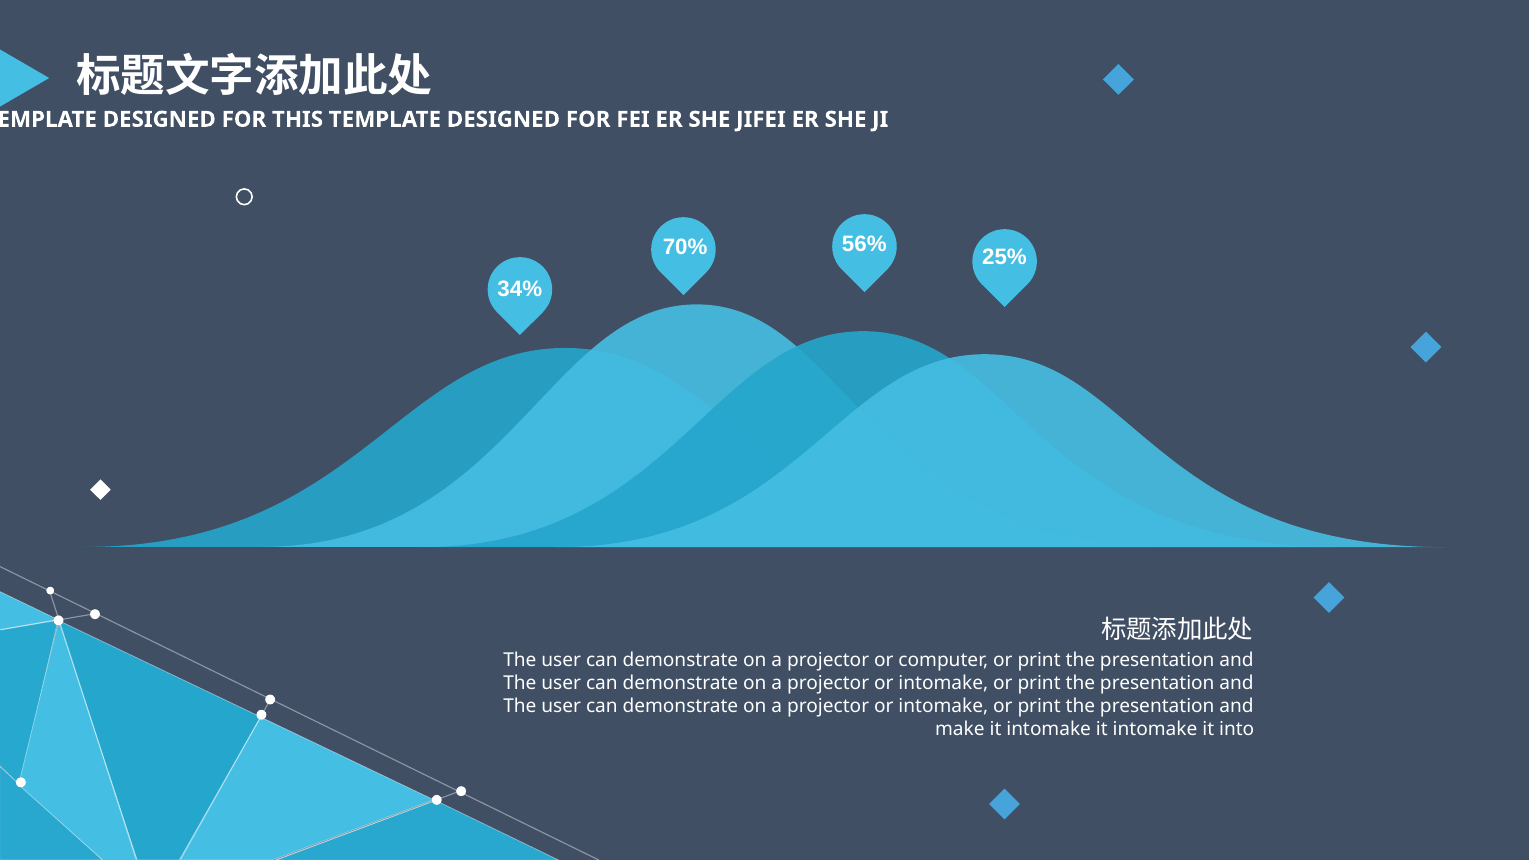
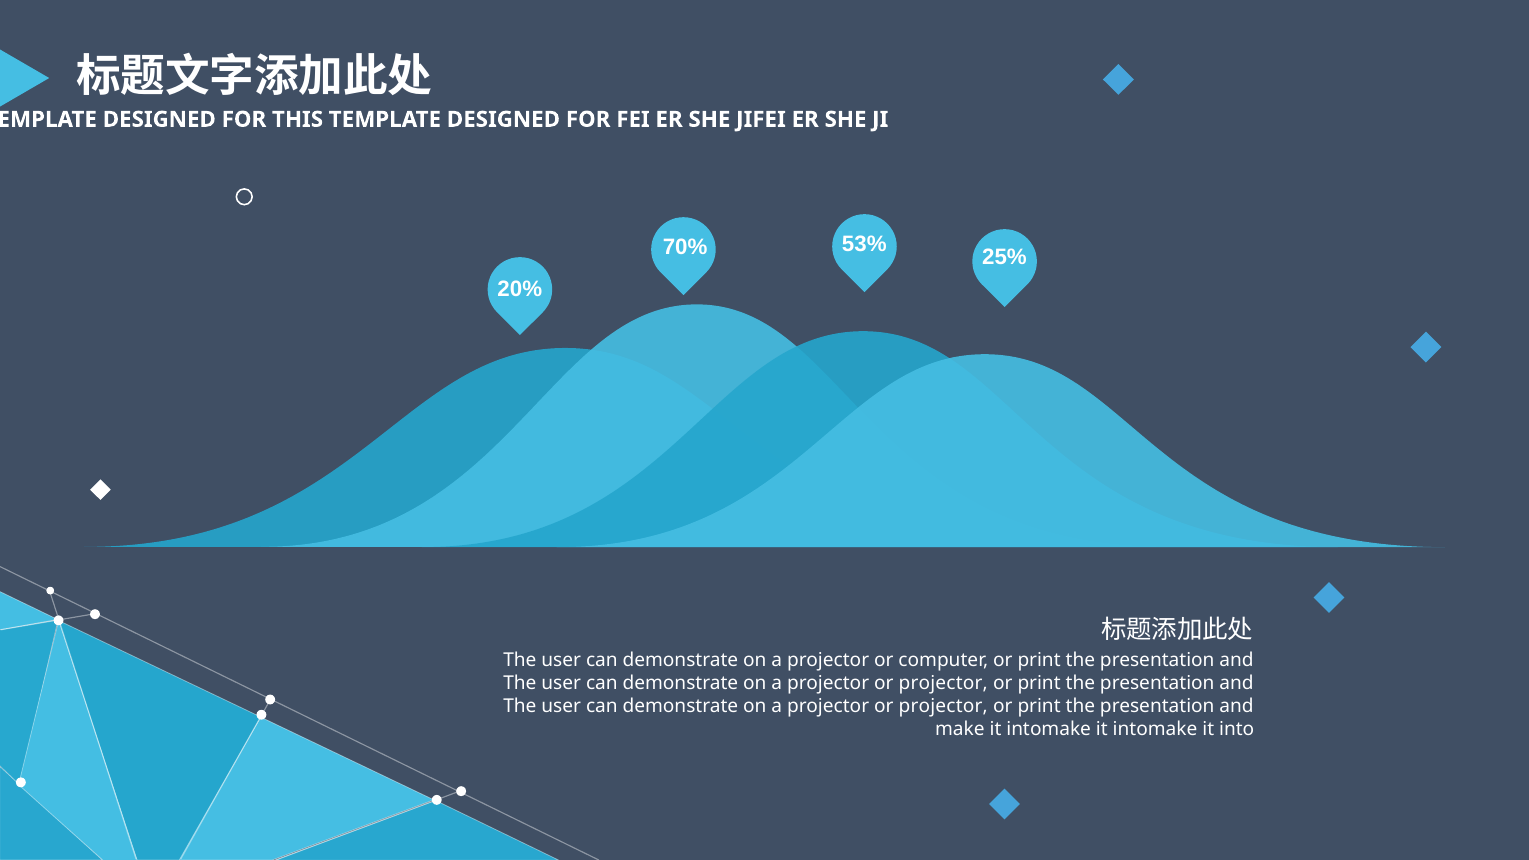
56%: 56% -> 53% (864, 244)
34%: 34% -> 20% (520, 289)
intomake: intomake -> projector (943, 683)
intomake: intomake -> projector (943, 706)
